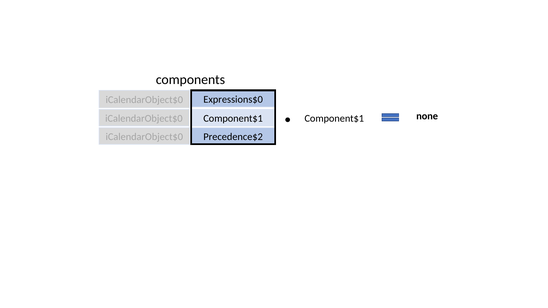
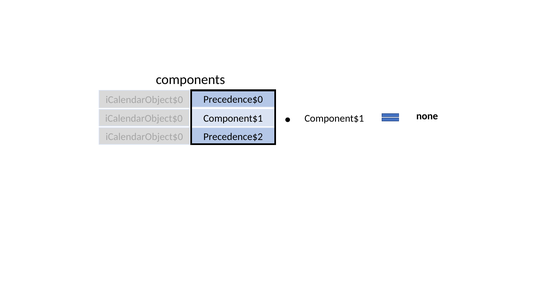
Expressions$0: Expressions$0 -> Precedence$0 (233, 100)
